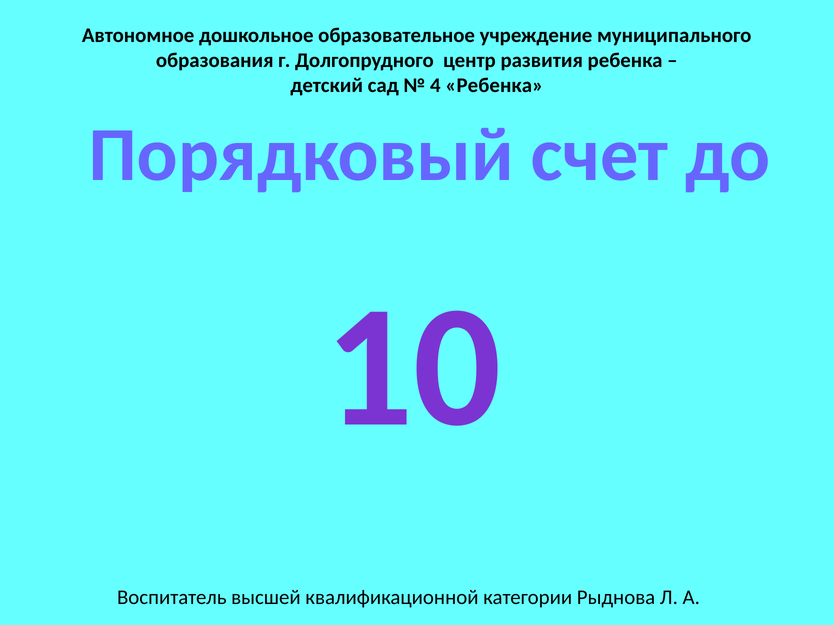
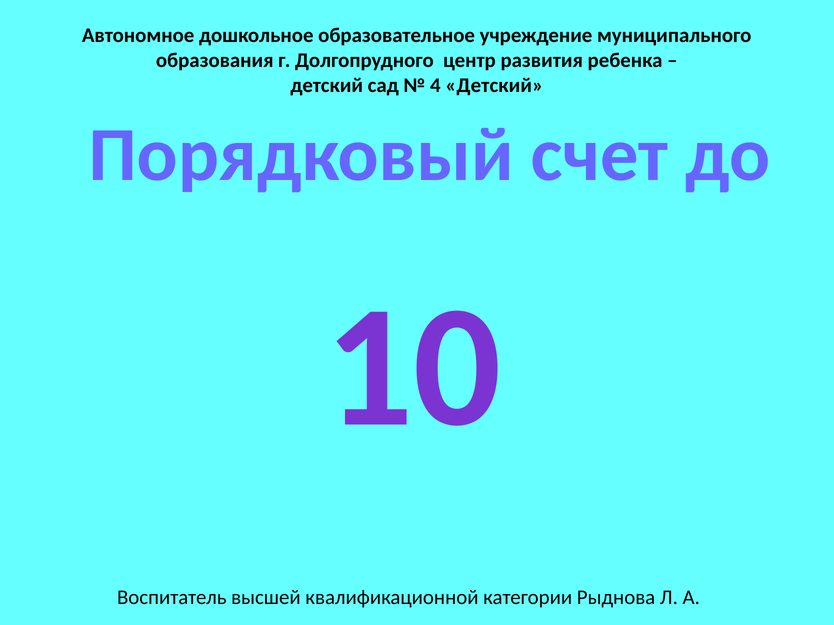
4 Ребенка: Ребенка -> Детский (494, 85)
